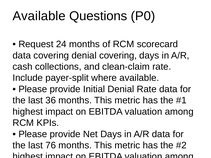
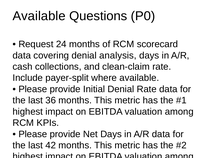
denial covering: covering -> analysis (118, 56)
76: 76 -> 42 (51, 146)
